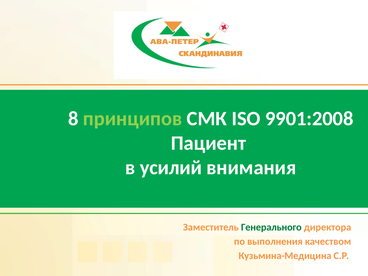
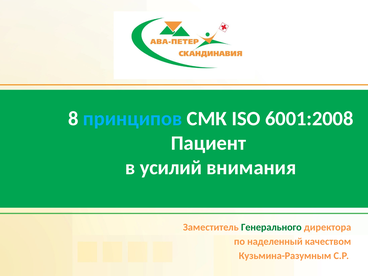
принципов colour: light green -> light blue (133, 119)
9901:2008: 9901:2008 -> 6001:2008 (309, 119)
выполнения: выполнения -> наделенный (275, 242)
Кузьмина-Медицина: Кузьмина-Медицина -> Кузьмина-Разумным (285, 256)
